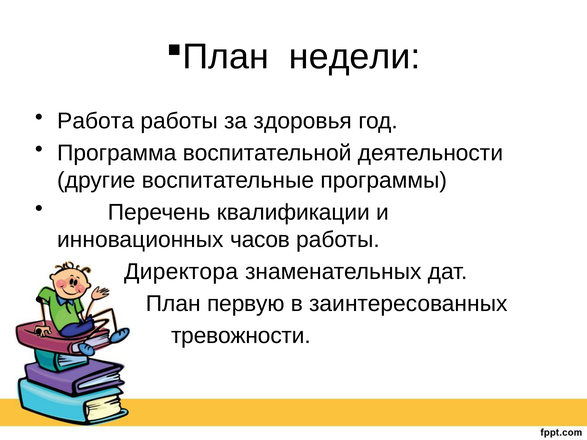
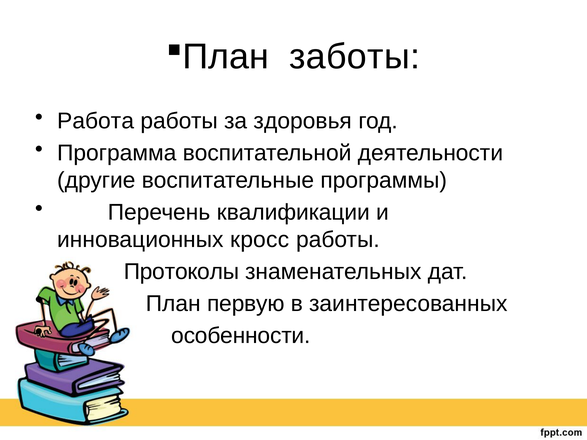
недели: недели -> заботы (355, 57)
часов: часов -> кросс (260, 240)
Директора: Директора -> Протоколы (181, 272)
тревожности: тревожности -> особенности (241, 336)
